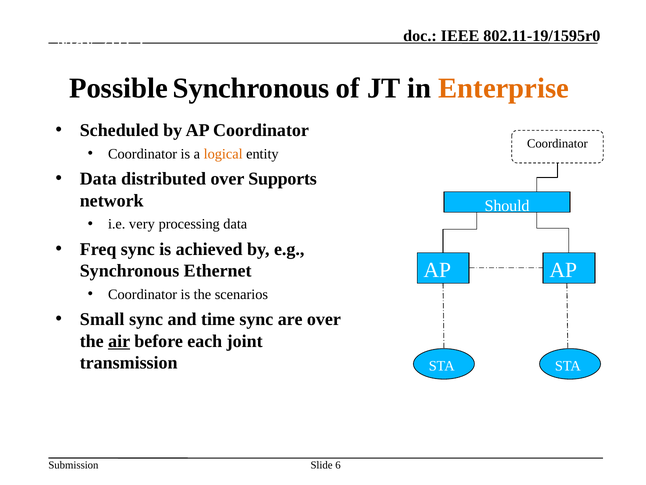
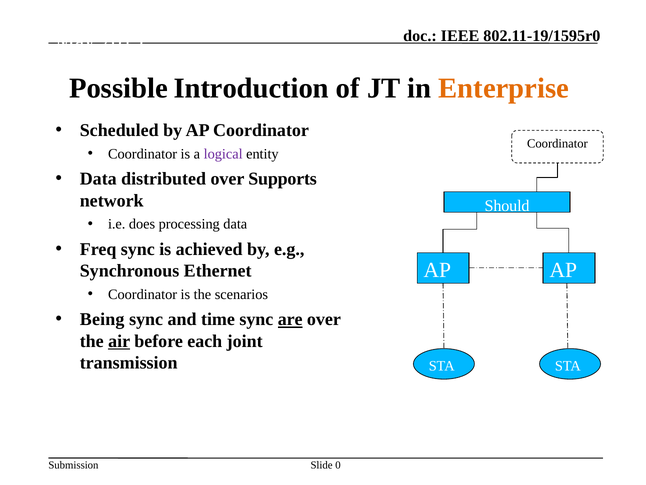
Possible Synchronous: Synchronous -> Introduction (251, 88)
logical colour: orange -> purple (223, 154)
very: very -> does (142, 224)
Small: Small -> Being (102, 319)
are underline: none -> present (290, 319)
6: 6 -> 0 (338, 465)
